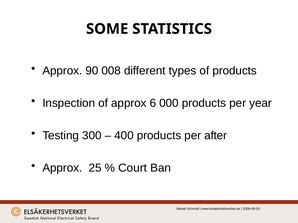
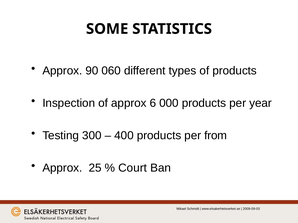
008: 008 -> 060 (111, 71)
after: after -> from (216, 136)
